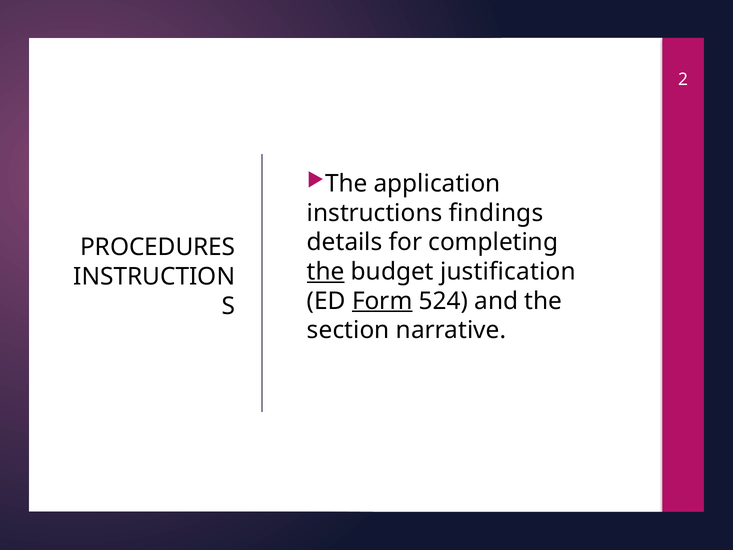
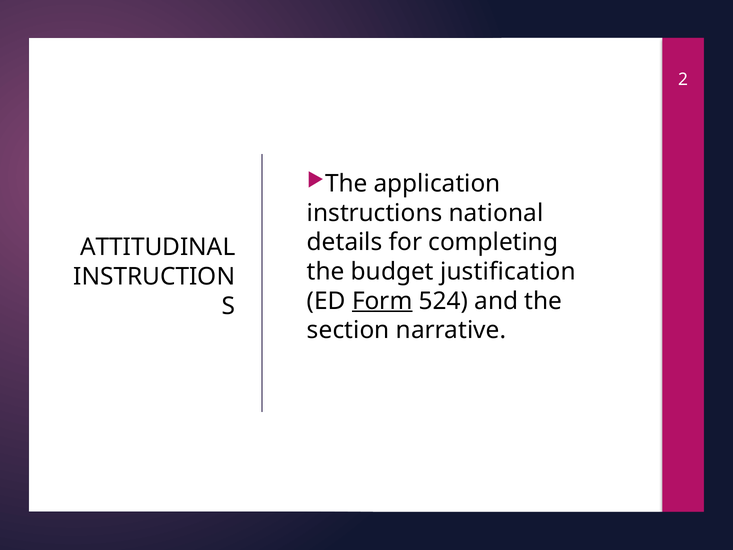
findings: findings -> national (496, 213)
PROCEDURES: PROCEDURES -> ATTITUDINAL (158, 247)
the underline: present -> none (326, 271)
